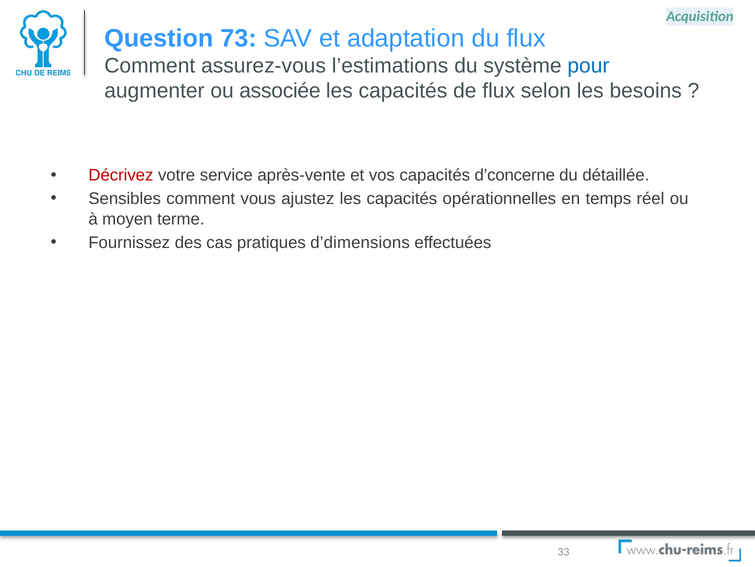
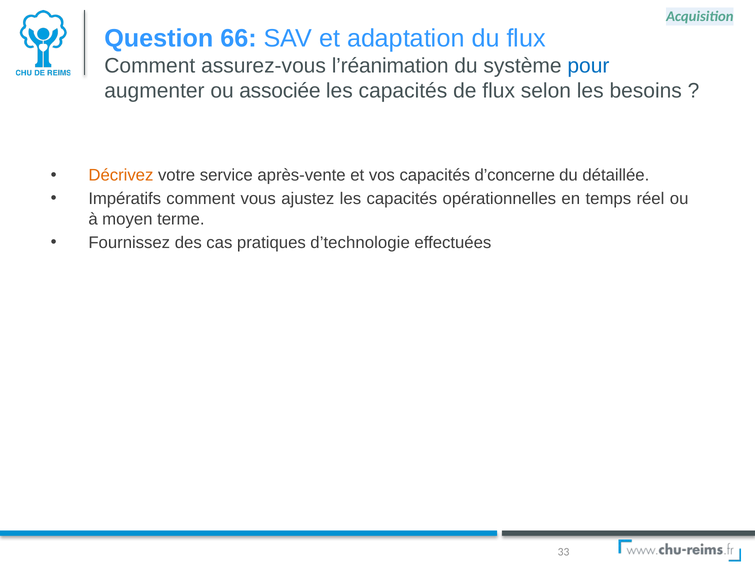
73: 73 -> 66 (238, 38)
l’estimations: l’estimations -> l’réanimation (390, 66)
Décrivez colour: red -> orange (121, 175)
Sensibles: Sensibles -> Impératifs (125, 199)
d’dimensions: d’dimensions -> d’technologie (360, 242)
